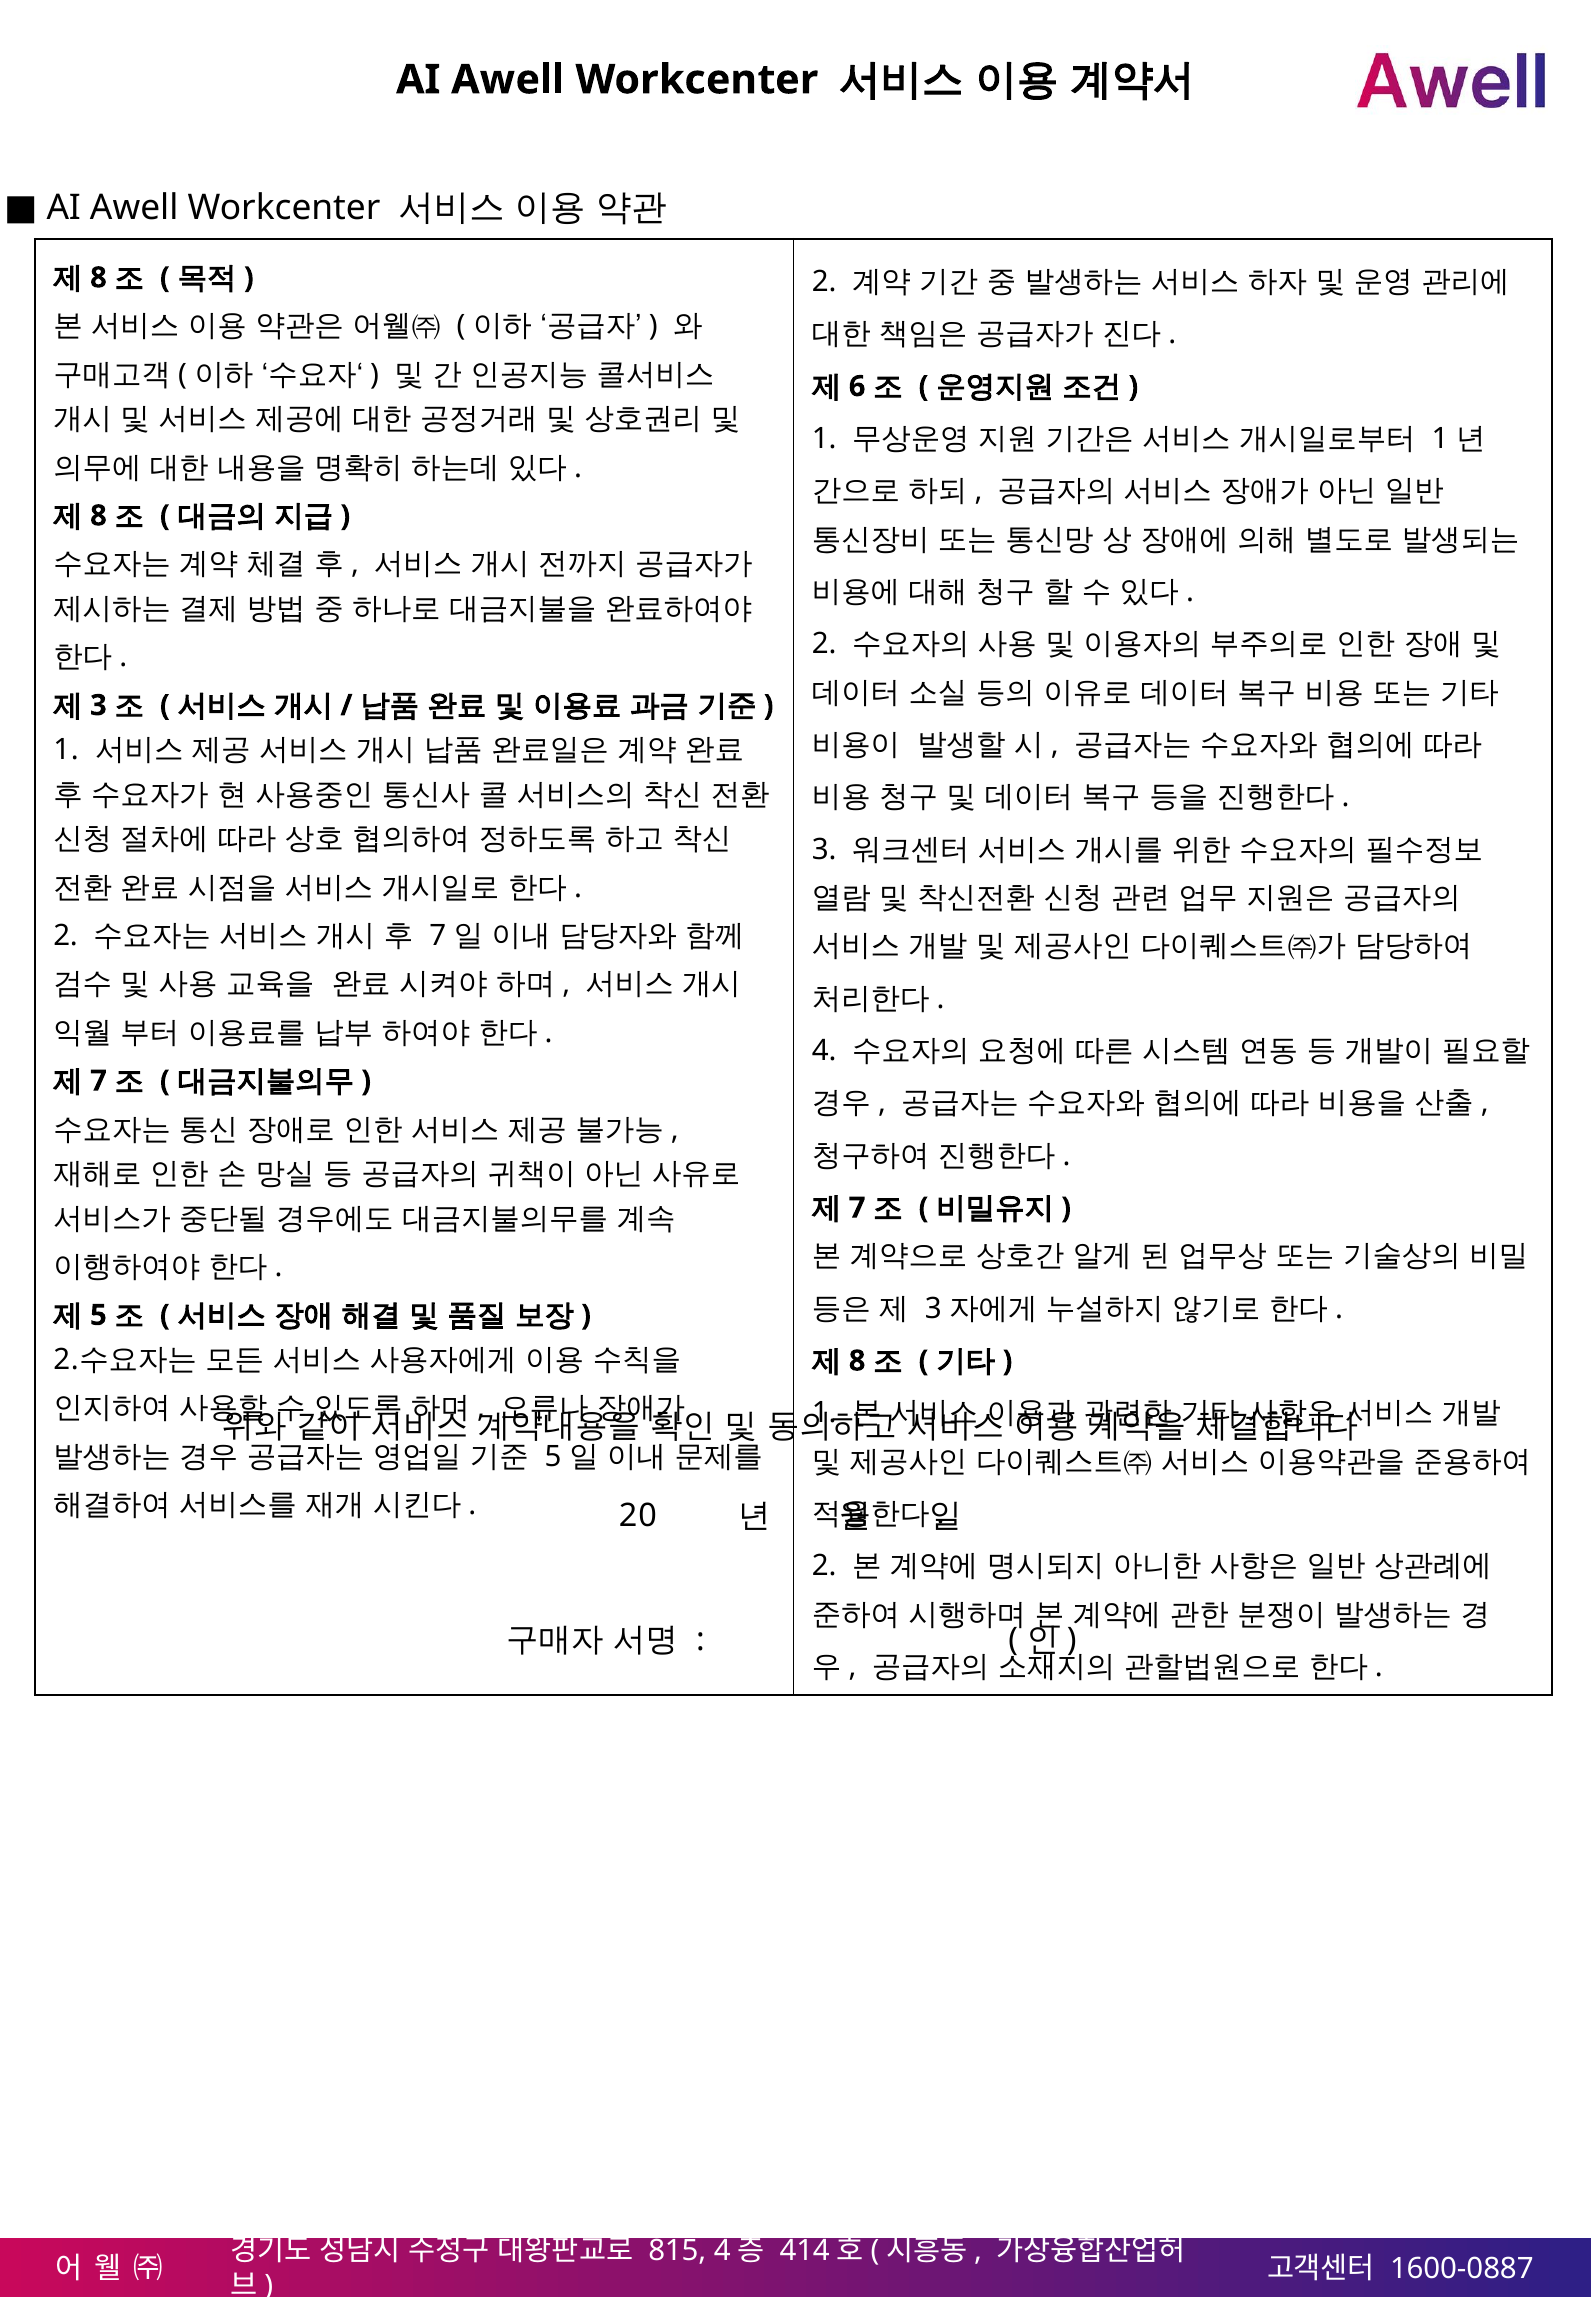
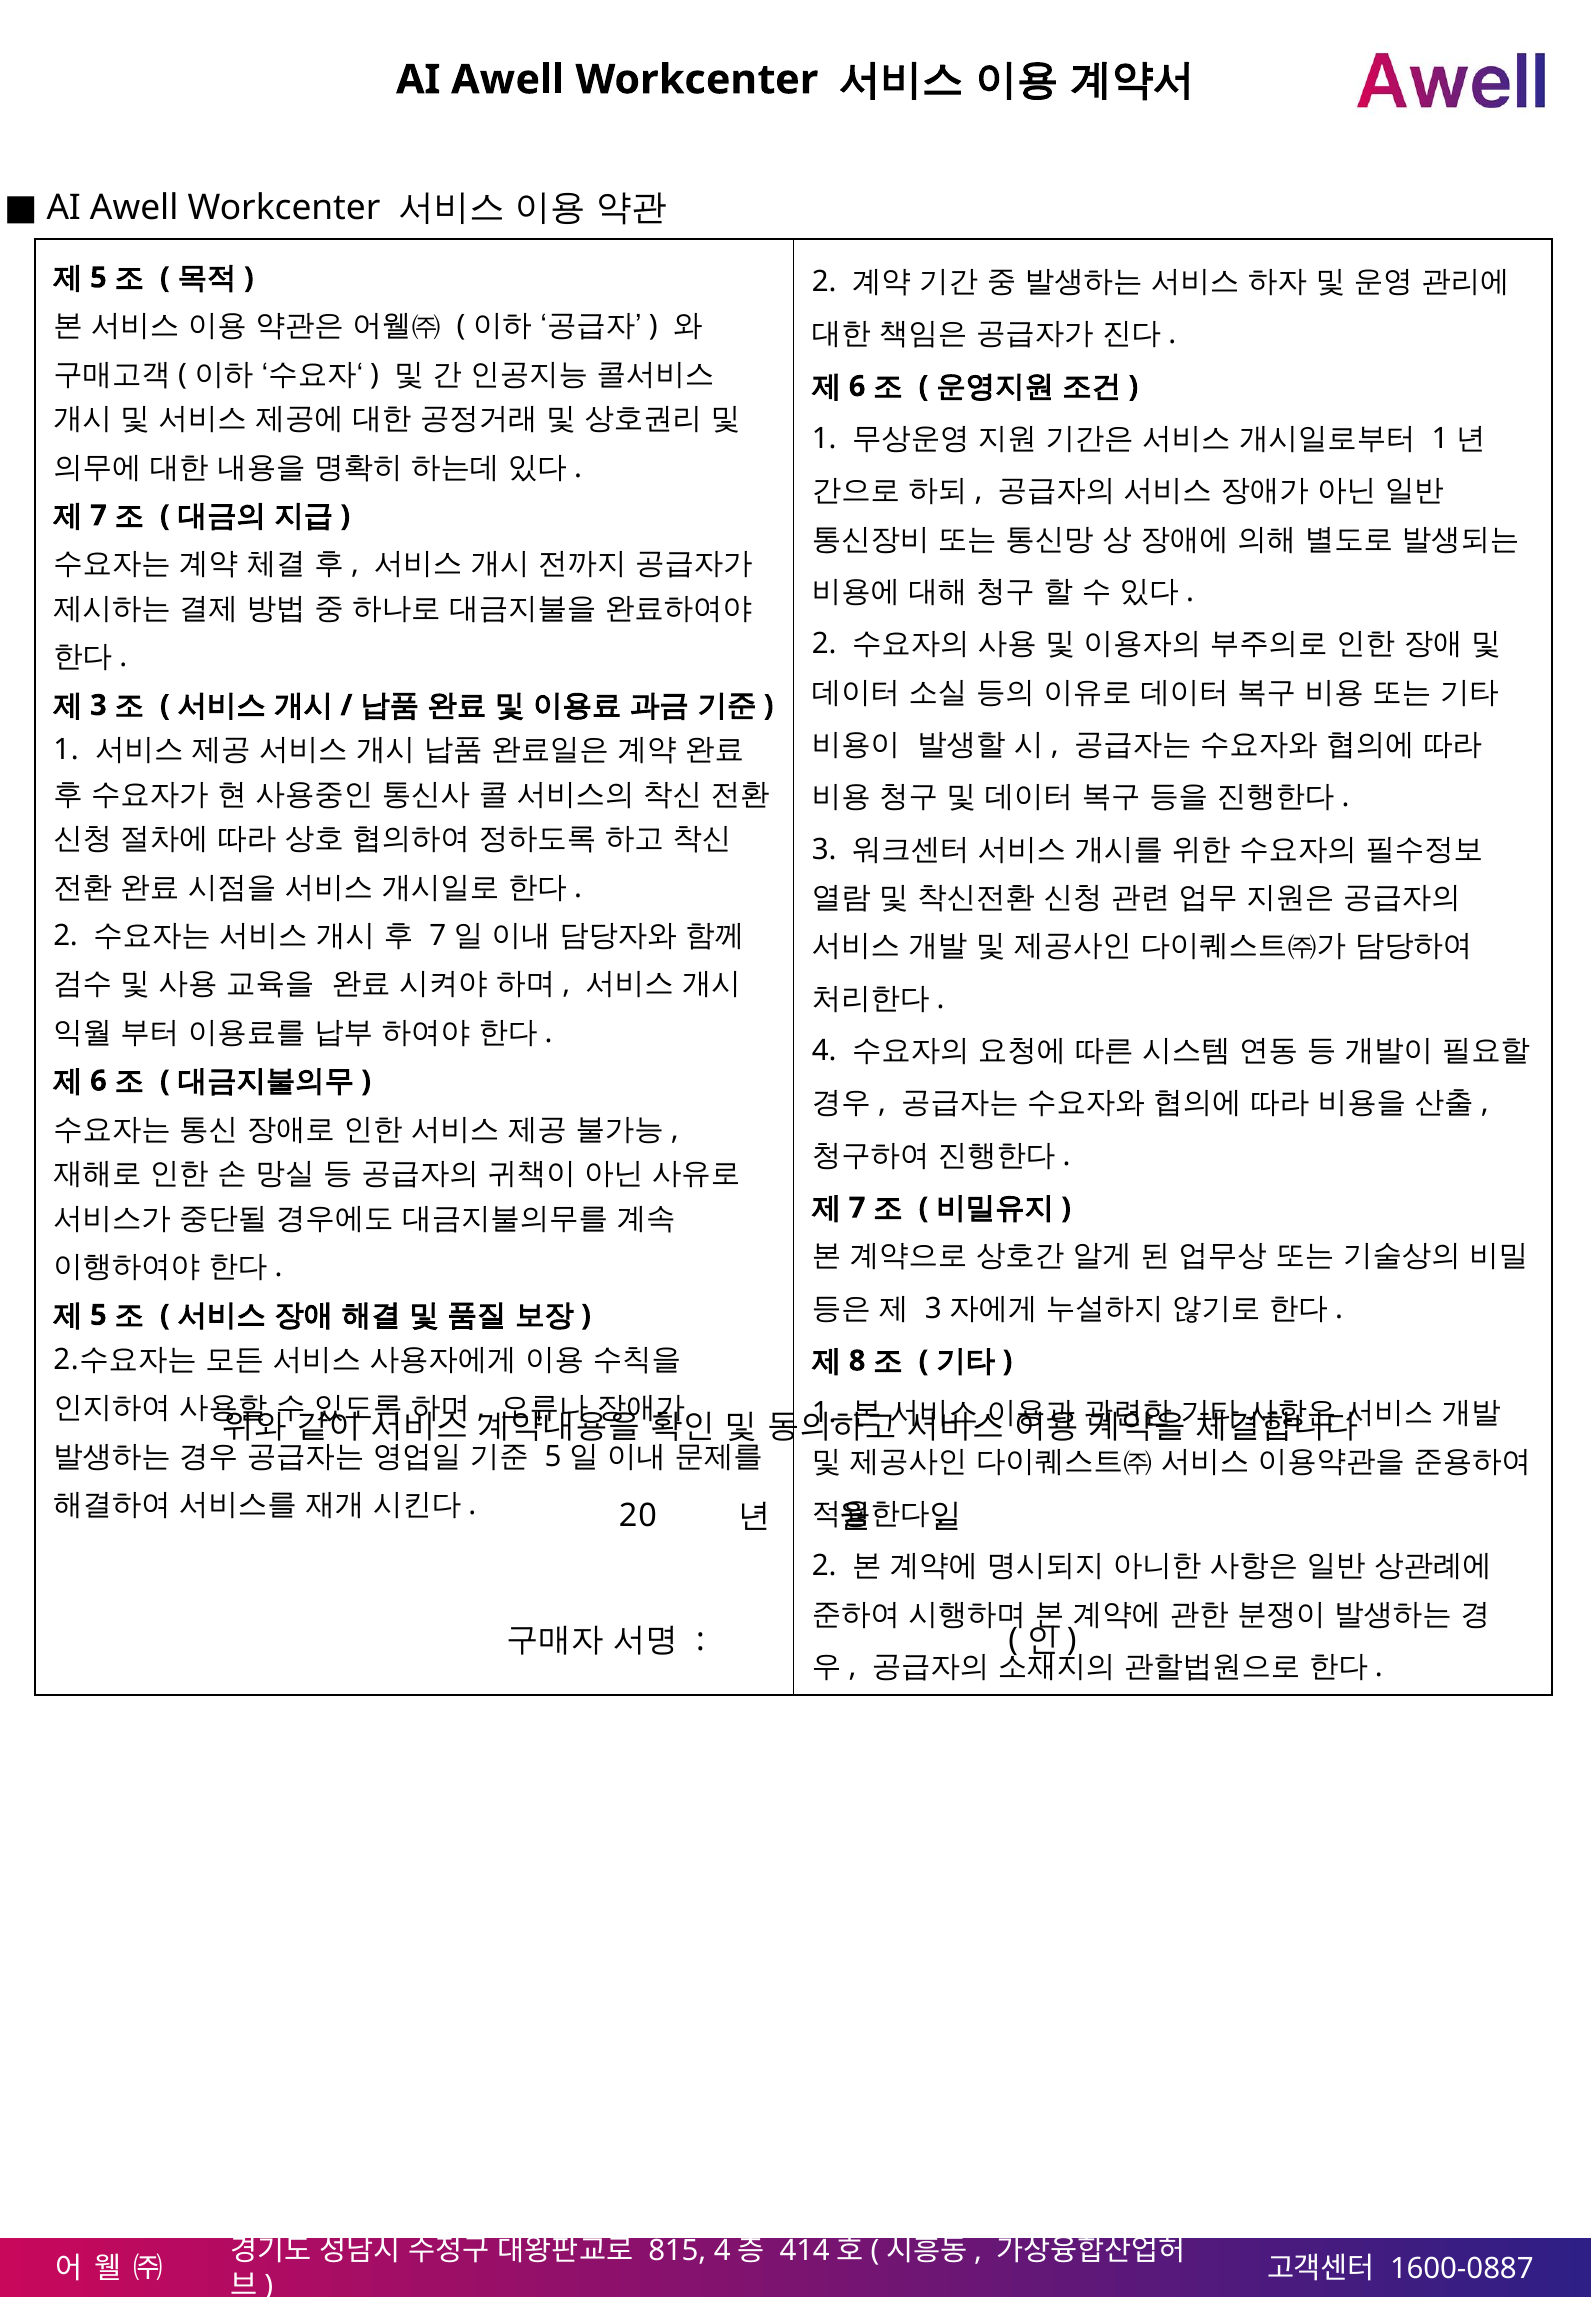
8: 8 -> 5 (98, 278)
8: 8 -> 7 (98, 516)
7: 7 -> 6 (98, 1081)
